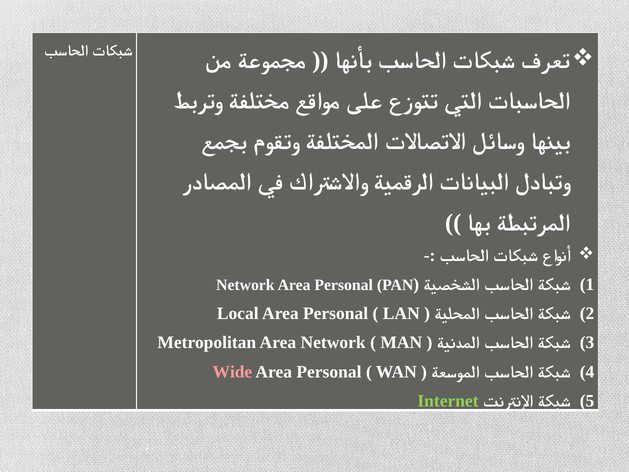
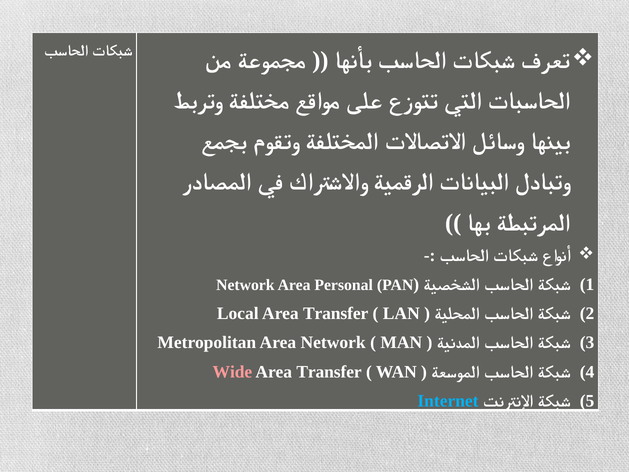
Local Area Personal: Personal -> Transfer (336, 313)
Personal: Personal -> Transfer (329, 372)
Internet colour: light green -> light blue (448, 401)
